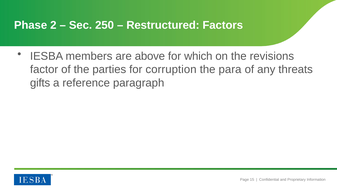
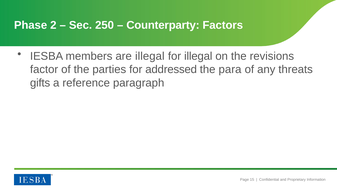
Restructured: Restructured -> Counterparty (163, 25)
are above: above -> illegal (150, 56)
for which: which -> illegal (198, 56)
corruption: corruption -> addressed (171, 70)
